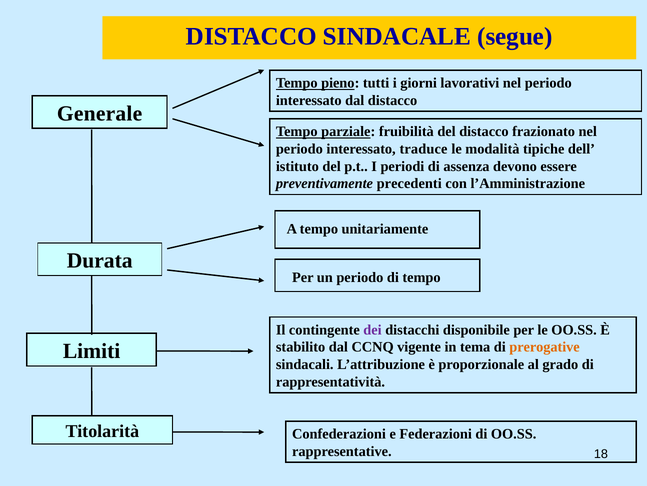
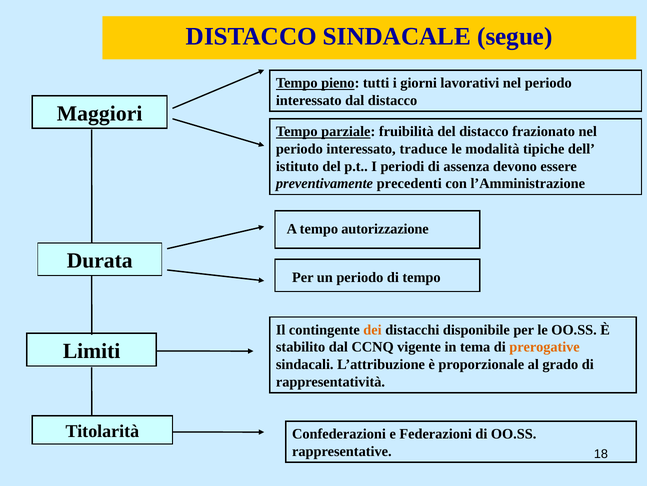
Generale: Generale -> Maggiori (100, 113)
unitariamente: unitariamente -> autorizzazione (385, 229)
dei colour: purple -> orange (373, 329)
